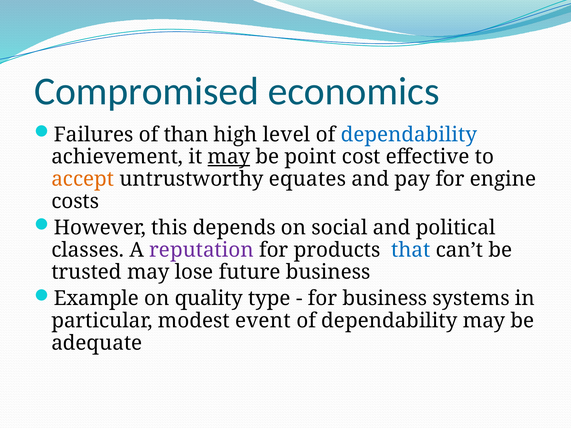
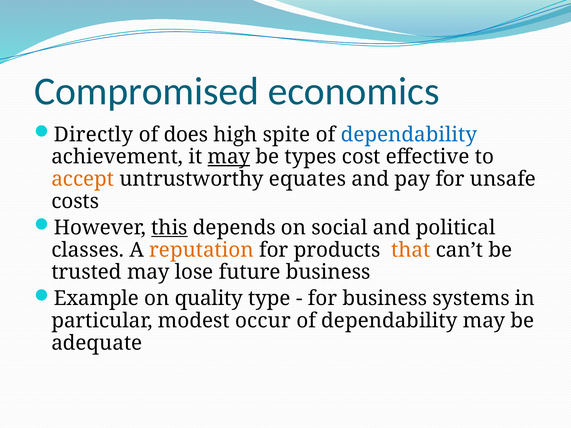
Failures: Failures -> Directly (94, 135)
than: than -> does (186, 135)
level: level -> spite (287, 135)
point: point -> types (311, 157)
engine: engine -> unsafe (503, 179)
this underline: none -> present (169, 228)
reputation colour: purple -> orange (201, 250)
that colour: blue -> orange (411, 250)
event: event -> occur (263, 321)
